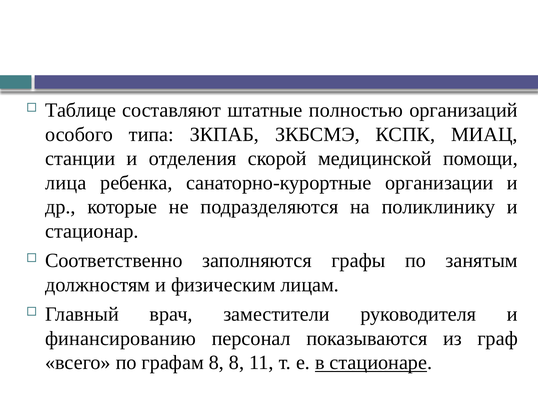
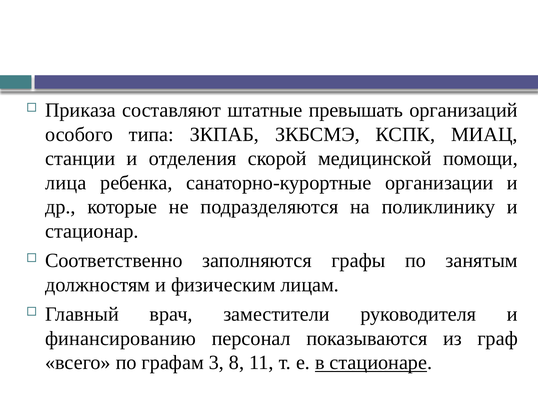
Таблице: Таблице -> Приказа (80, 110)
полностью: полностью -> превышать (356, 110)
графам 8: 8 -> 3 (216, 363)
